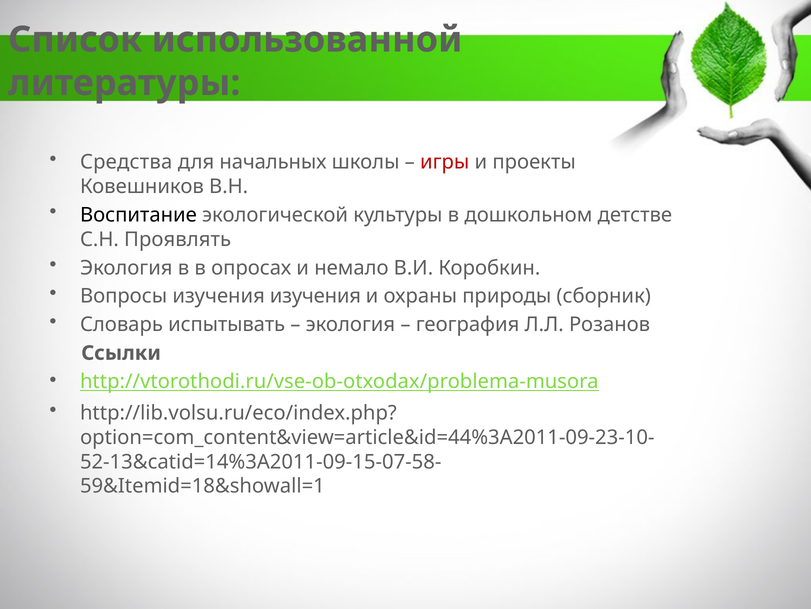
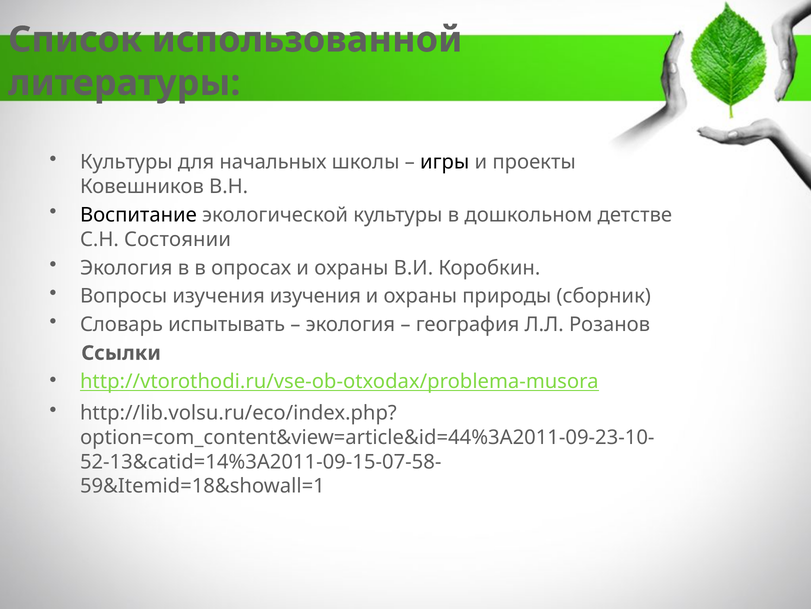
Средства: Средства -> Культуры (126, 162)
игры colour: red -> black (445, 162)
Проявлять: Проявлять -> Состоянии (178, 239)
опросах и немало: немало -> охраны (351, 268)
